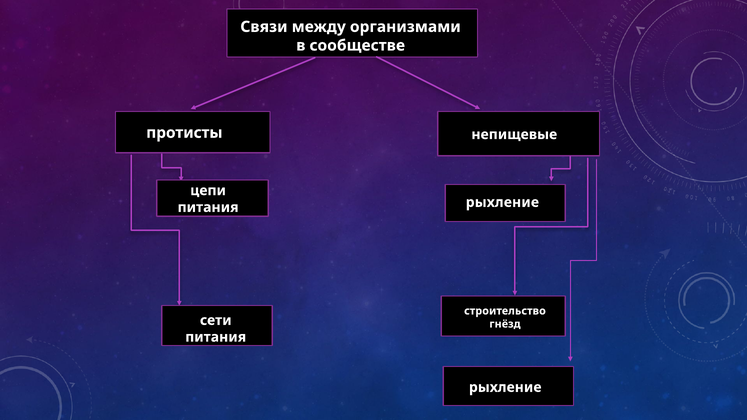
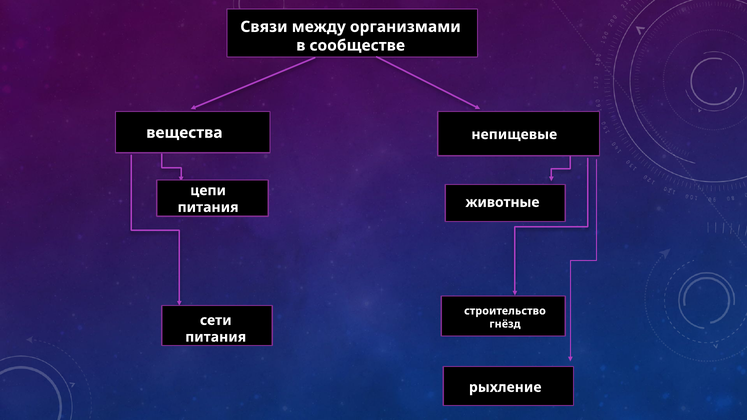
протисты: протисты -> вещества (184, 133)
рыхление: рыхление -> животные (502, 202)
